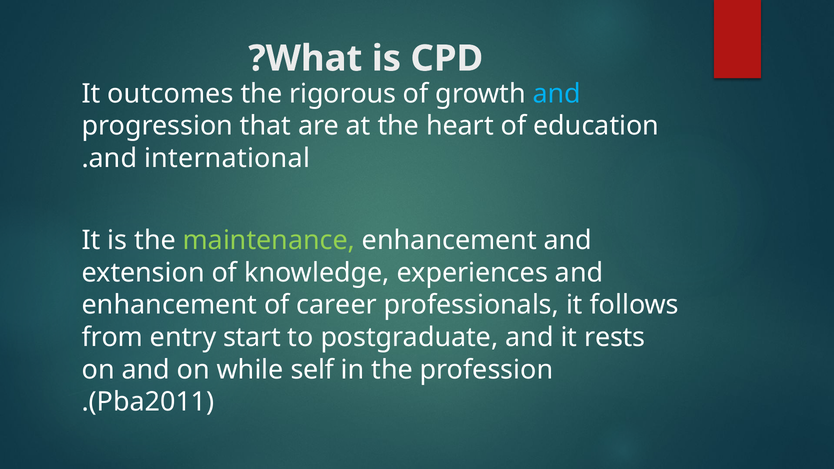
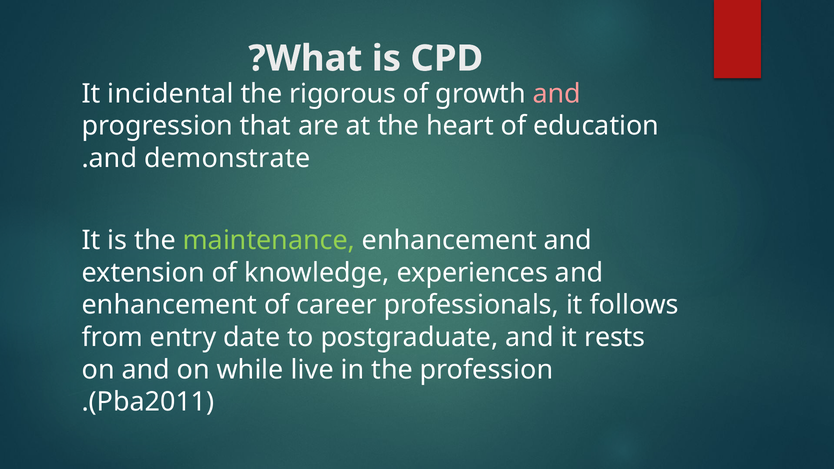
outcomes: outcomes -> incidental (171, 94)
and colour: light blue -> pink (557, 94)
international: international -> demonstrate (227, 158)
start: start -> date (252, 337)
self: self -> live (312, 370)
